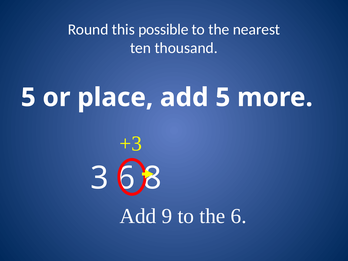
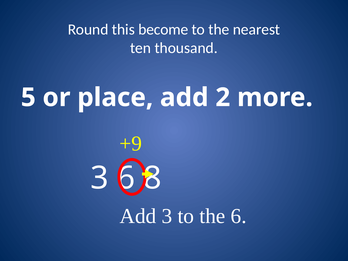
possible: possible -> become (163, 29)
add 5: 5 -> 2 (223, 97)
+3: +3 -> +9 (131, 144)
Add 9: 9 -> 3 (167, 216)
